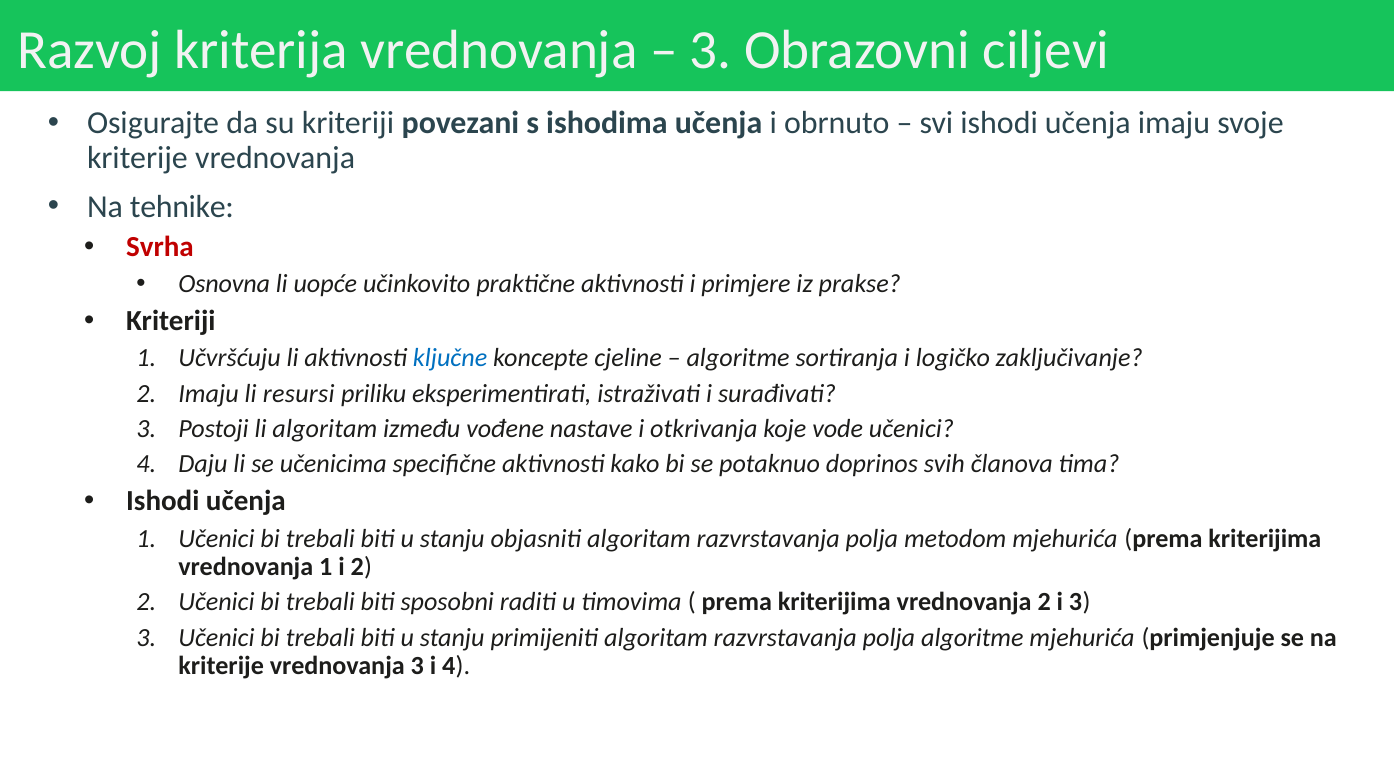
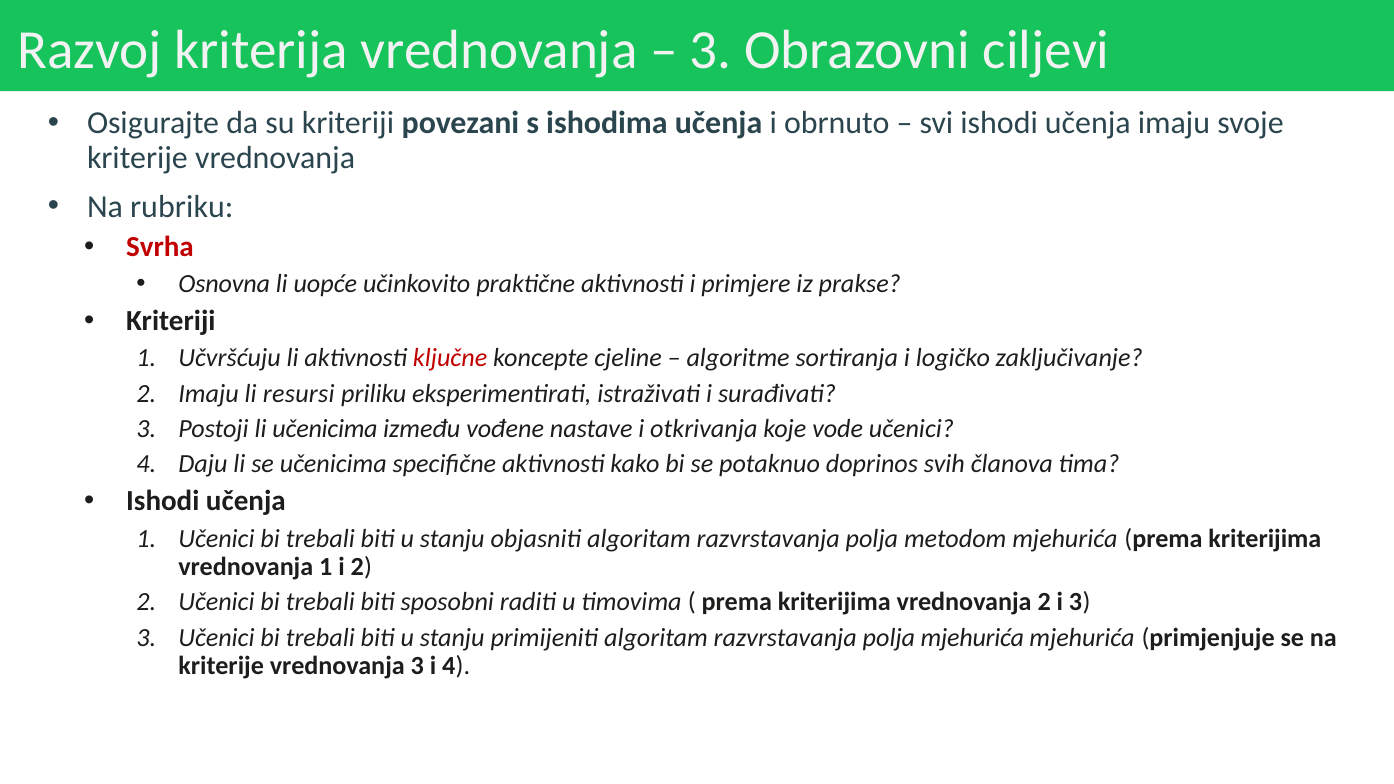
tehnike: tehnike -> rubriku (182, 207)
ključne colour: blue -> red (450, 358)
li algoritam: algoritam -> učenicima (325, 429)
polja algoritme: algoritme -> mjehurića (972, 638)
